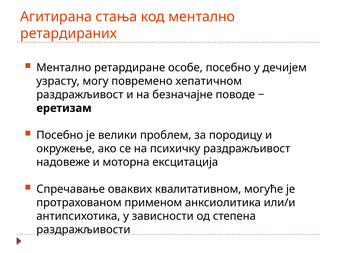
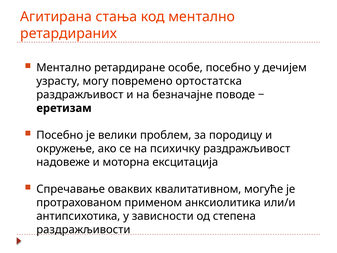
хепатичном: хепатичном -> ортостатска (209, 81)
